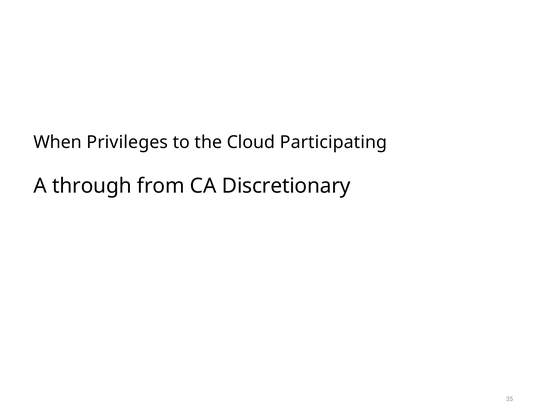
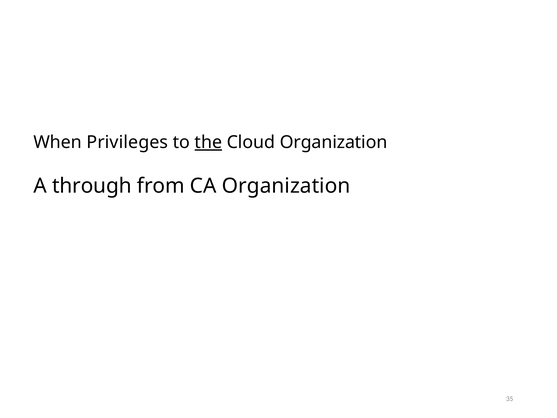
the underline: none -> present (208, 142)
Cloud Participating: Participating -> Organization (334, 142)
CA Discretionary: Discretionary -> Organization (286, 186)
